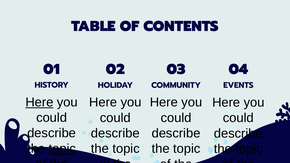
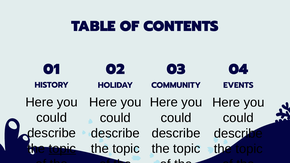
Here underline: present -> none (39, 102)
